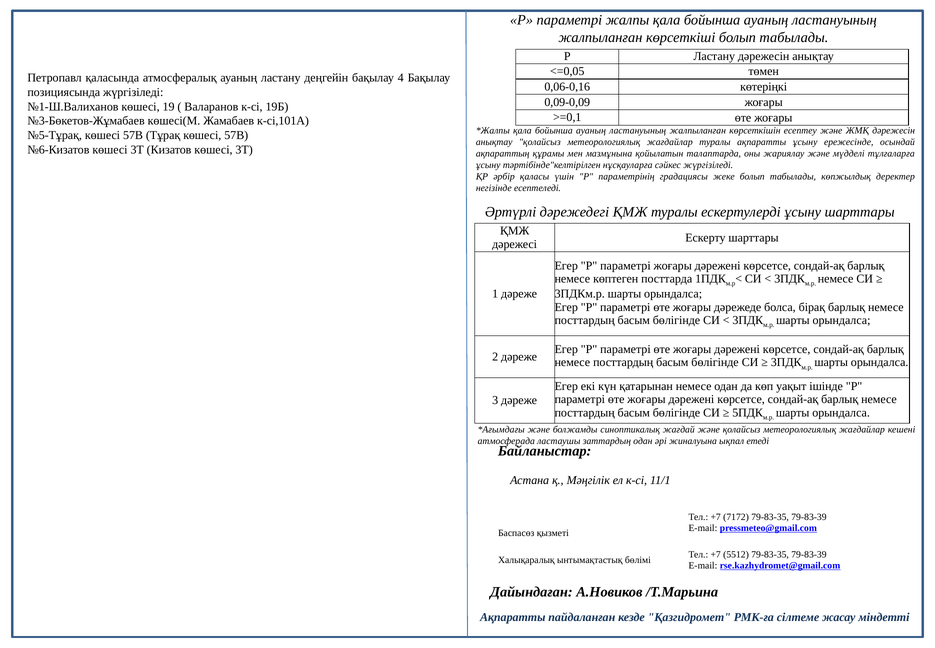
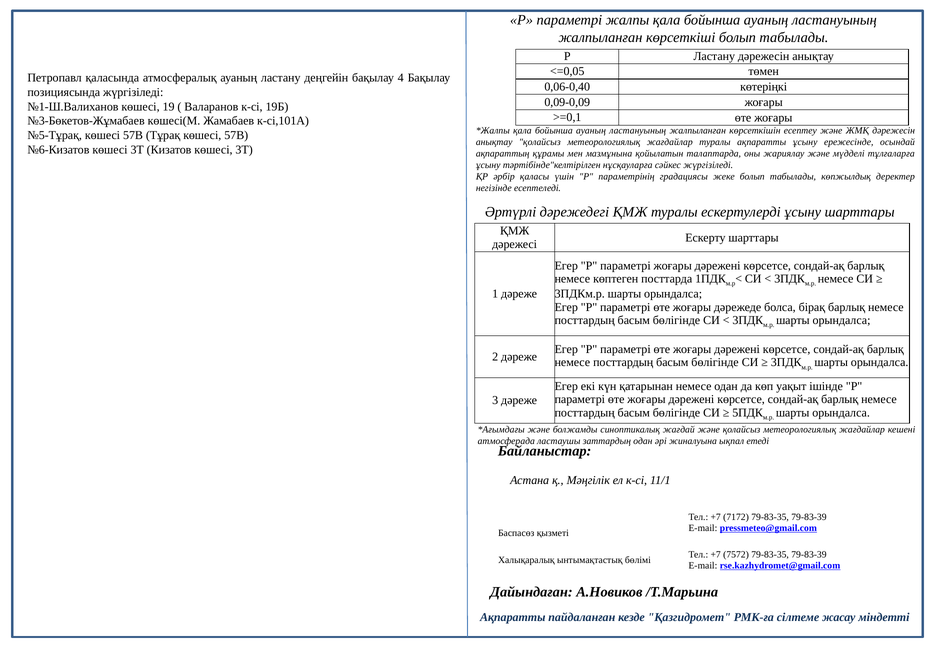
0,06-0,16: 0,06-0,16 -> 0,06-0,40 (567, 87)
5512: 5512 -> 7572 (736, 554)
